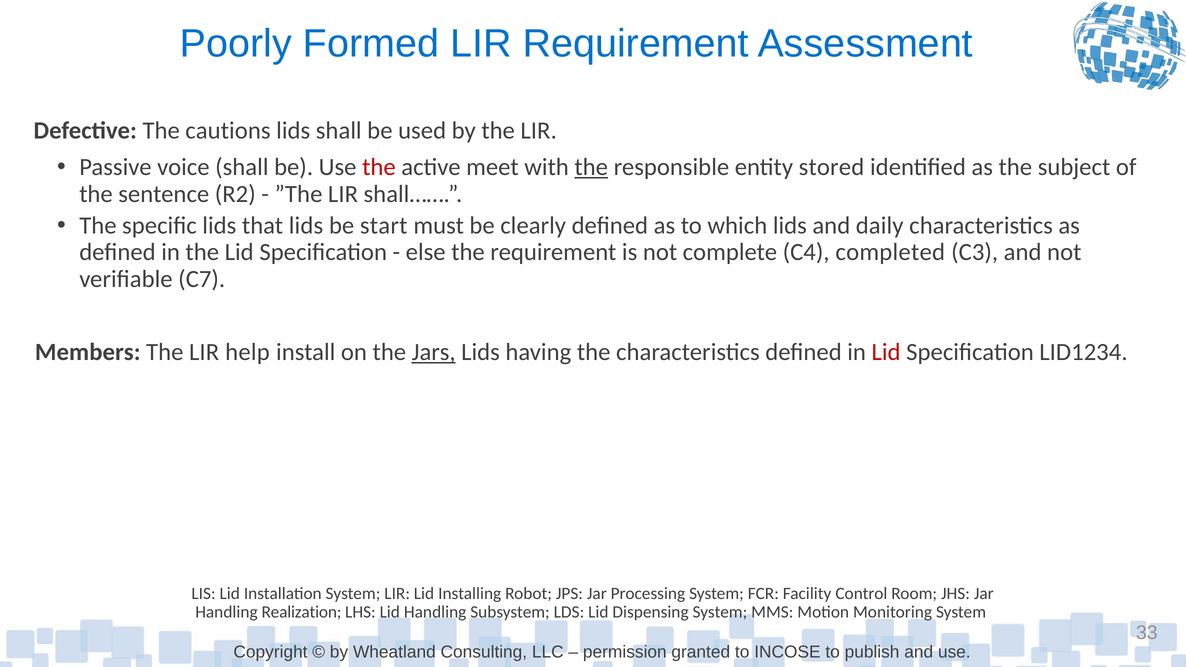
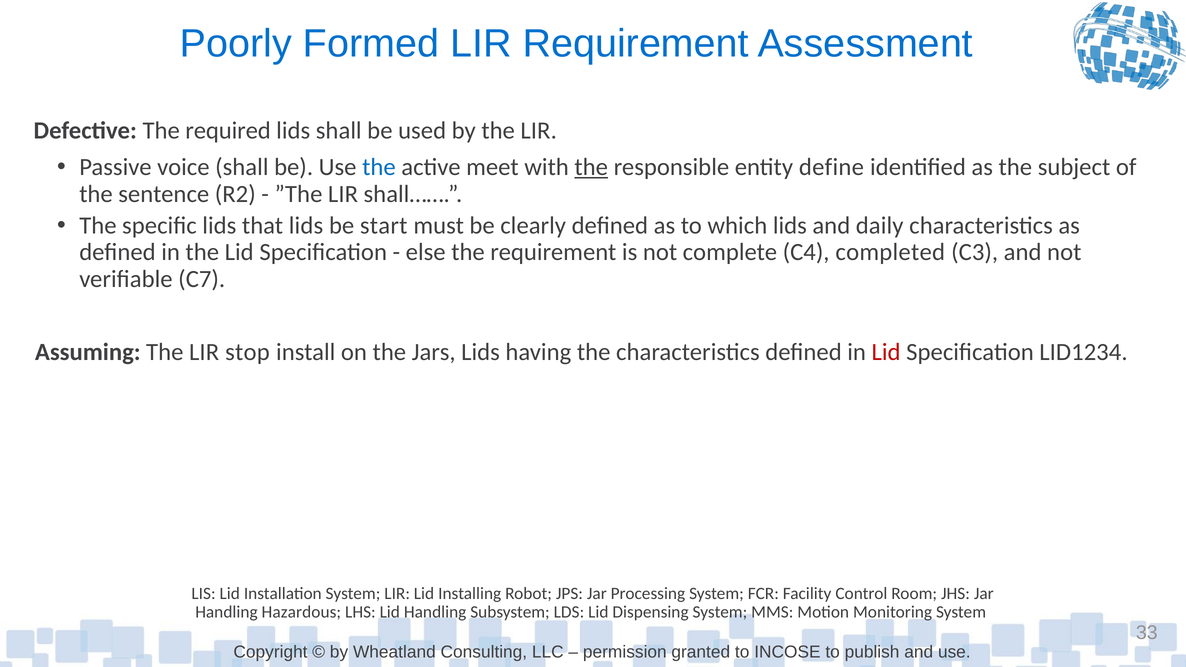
cautions: cautions -> required (228, 131)
the colour: red -> blue (379, 167)
stored: stored -> define (831, 167)
Members: Members -> Assuming (88, 352)
help: help -> stop (247, 352)
Jars underline: present -> none (434, 352)
Realization: Realization -> Hazardous (301, 612)
